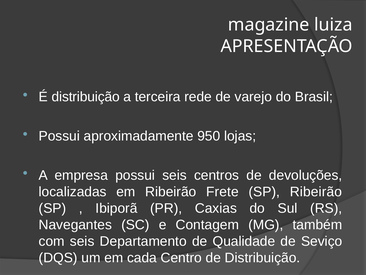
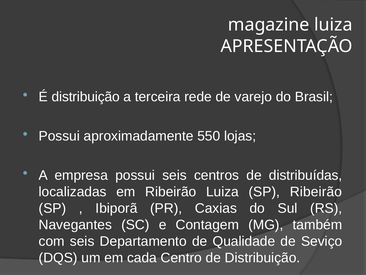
950: 950 -> 550 (209, 136)
devoluções: devoluções -> distribuídas (306, 175)
Ribeirão Frete: Frete -> Luiza (222, 191)
